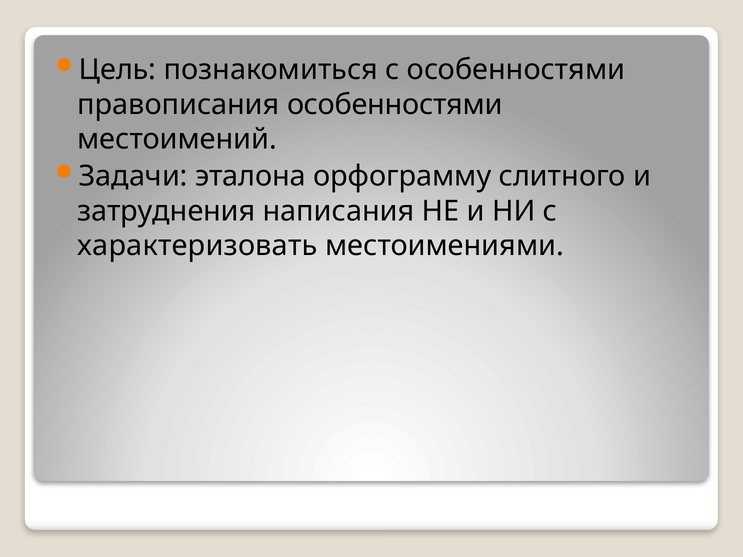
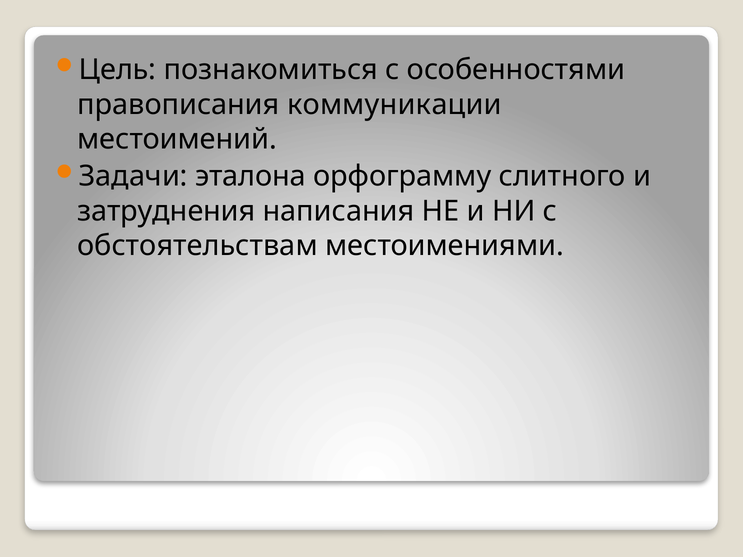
правописания особенностями: особенностями -> коммуникации (394, 105)
характеризовать: характеризовать -> обстоятельствам (198, 246)
